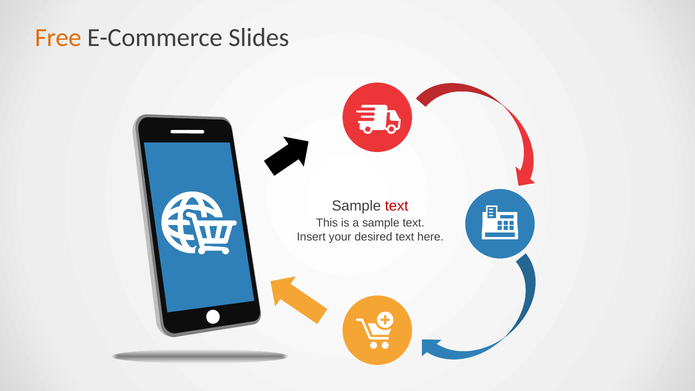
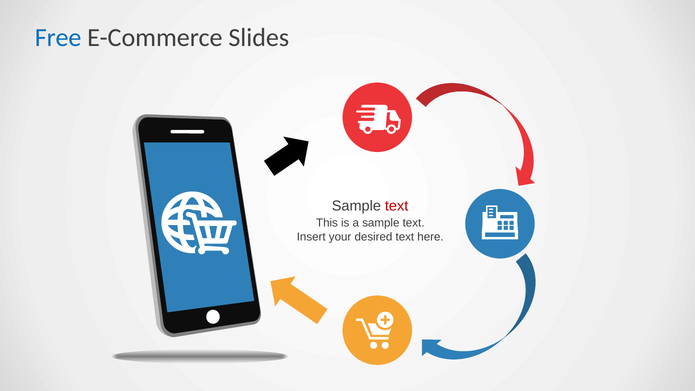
Free colour: orange -> blue (58, 38)
